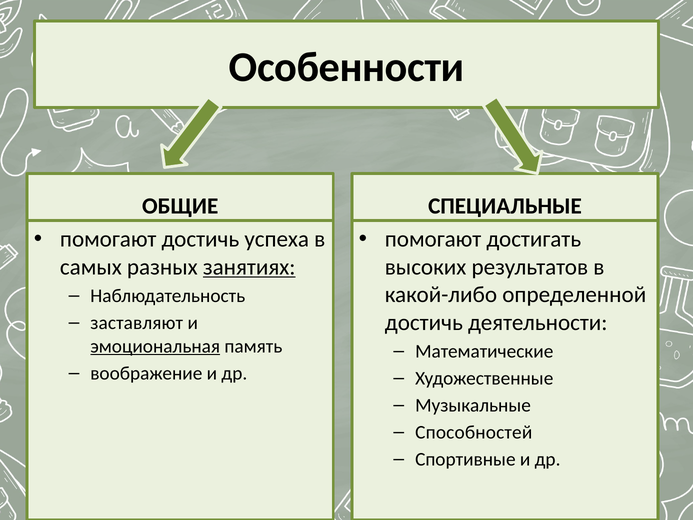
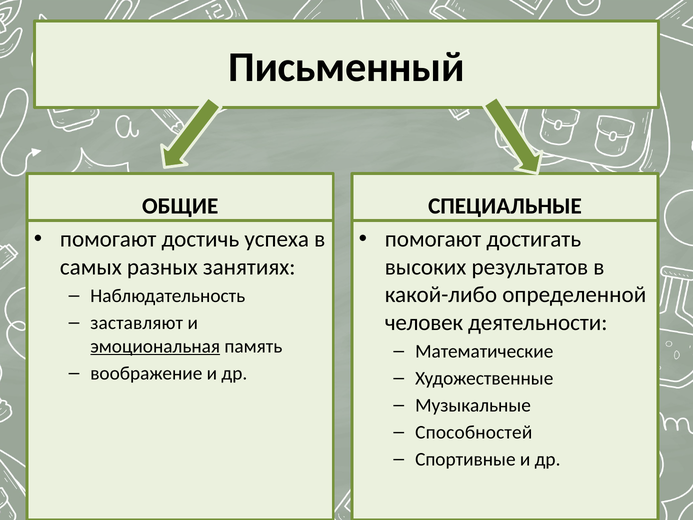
Особенности: Особенности -> Письменный (347, 67)
занятиях underline: present -> none (249, 267)
достичь: достичь -> человек (424, 322)
